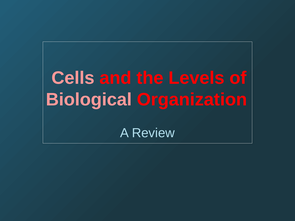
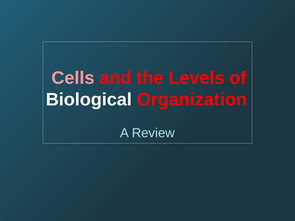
Biological colour: pink -> white (89, 100)
